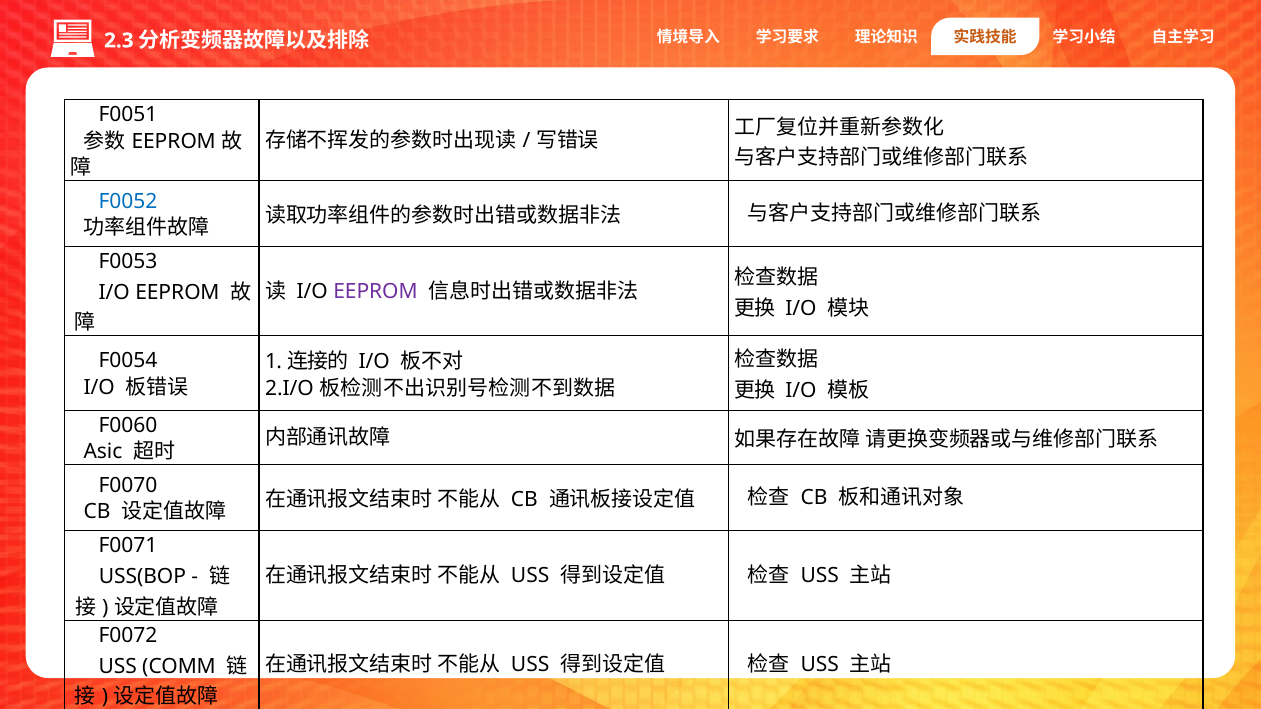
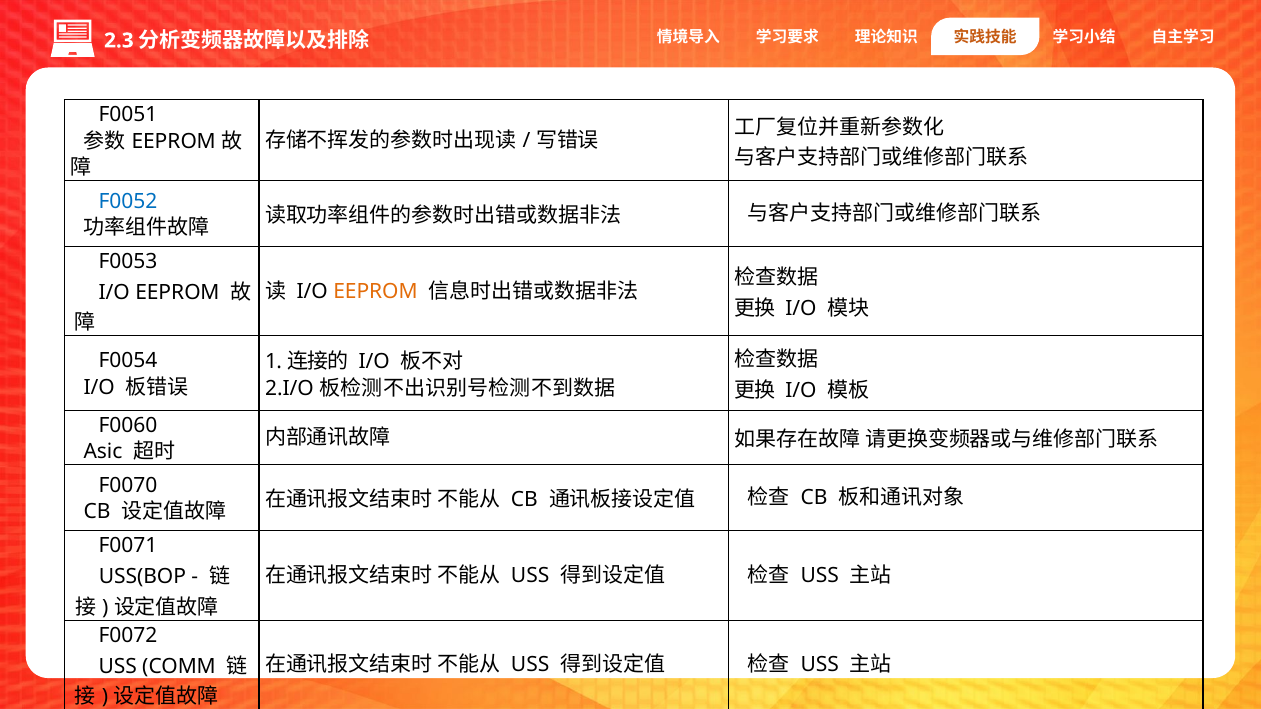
EEPROM colour: purple -> orange (375, 291)
